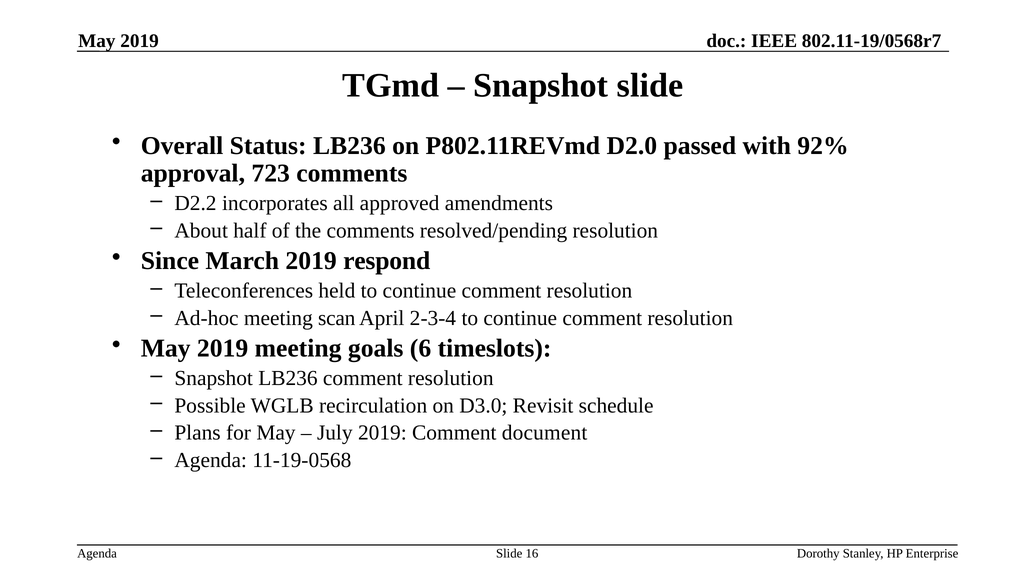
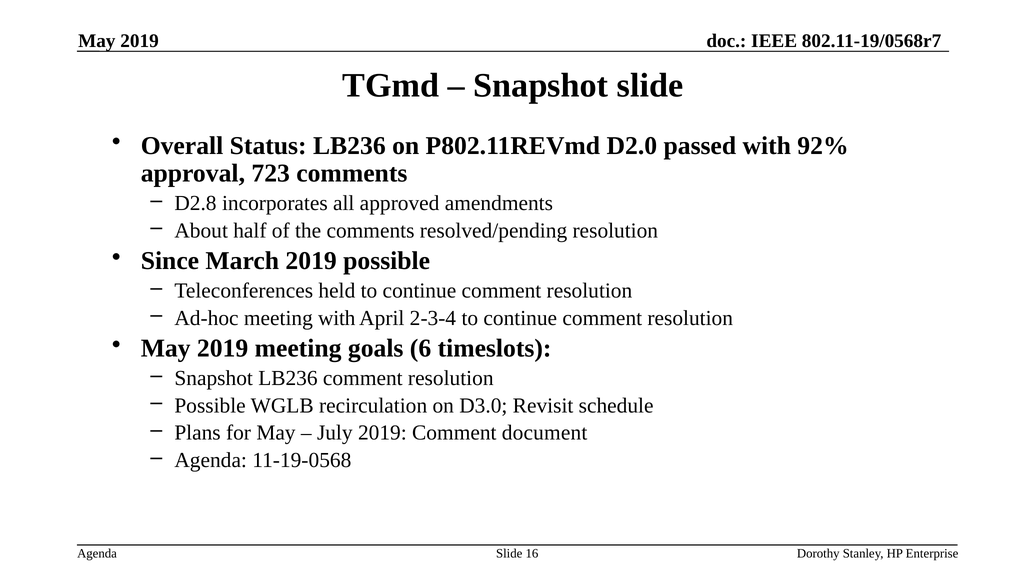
D2.2: D2.2 -> D2.8 (196, 203)
2019 respond: respond -> possible (387, 261)
meeting scan: scan -> with (337, 318)
